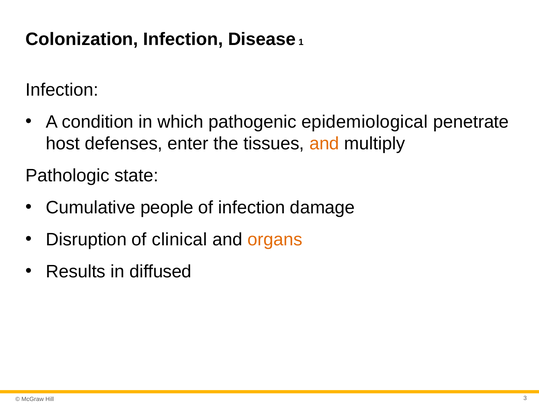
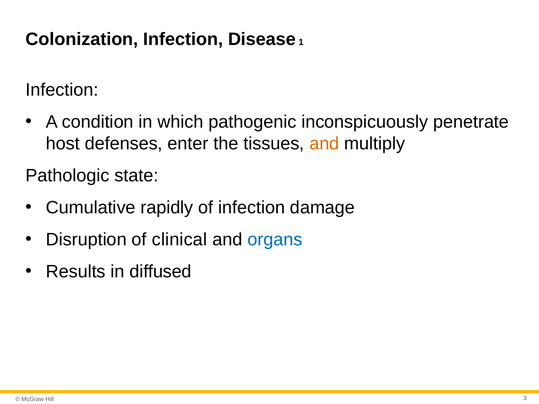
epidemiological: epidemiological -> inconspicuously (365, 122)
people: people -> rapidly (167, 208)
organs colour: orange -> blue (275, 240)
